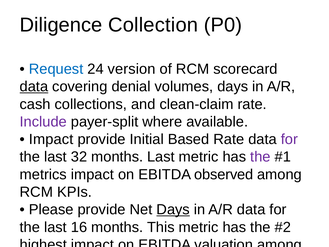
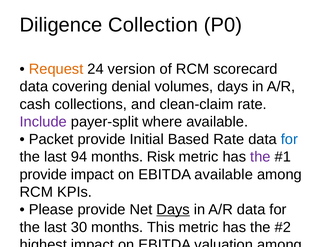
Request colour: blue -> orange (56, 69)
data underline: present -> none (34, 87)
Impact: Impact -> Packet (51, 139)
for colour: purple -> blue (289, 139)
32: 32 -> 94 (79, 157)
months Last: Last -> Risk (161, 157)
metrics: metrics -> provide (43, 174)
EBITDA observed: observed -> available (224, 174)
16: 16 -> 30 (79, 227)
